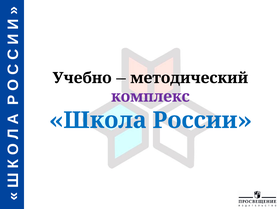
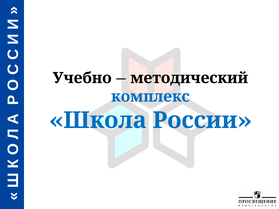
комплекс colour: purple -> blue (150, 97)
